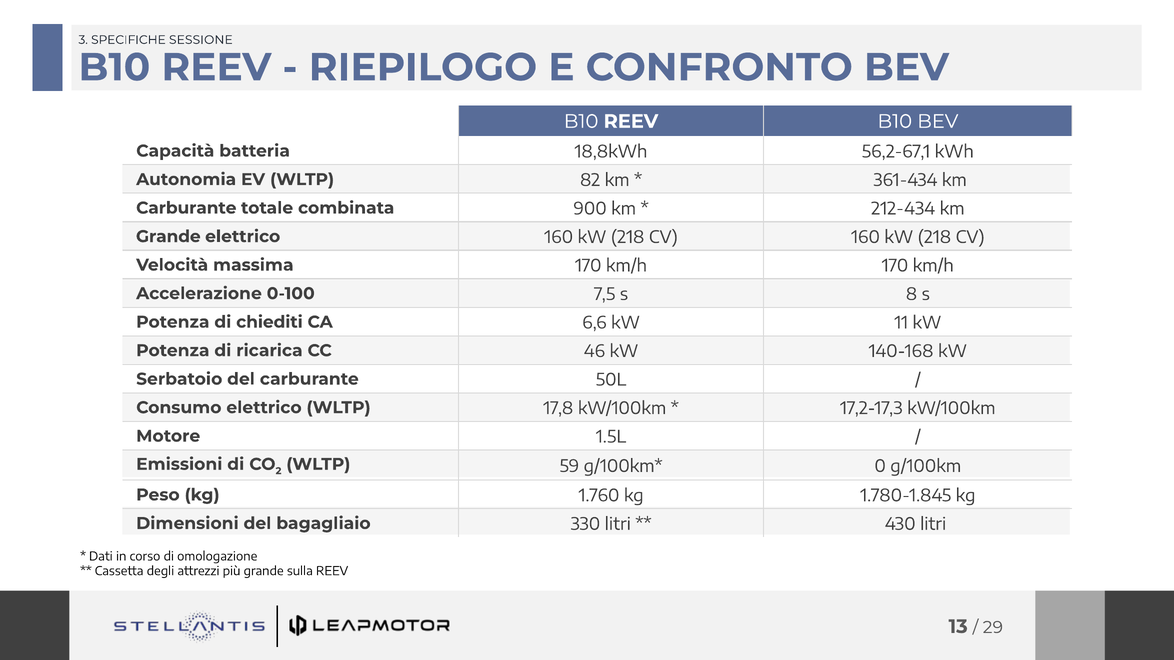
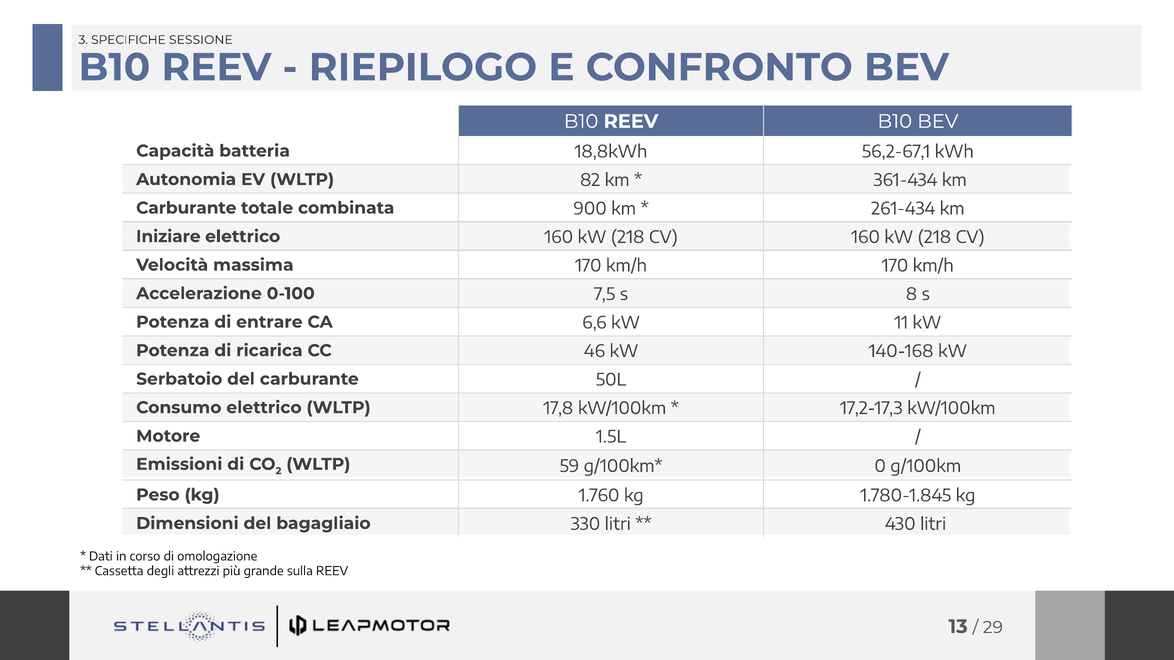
212-434: 212-434 -> 261-434 (903, 209)
Grande: Grande -> Iniziare (168, 237)
chiediti: chiediti -> entrare (269, 322)
